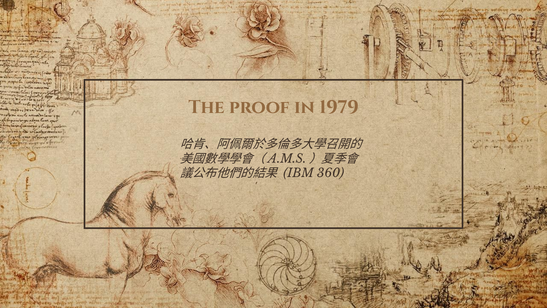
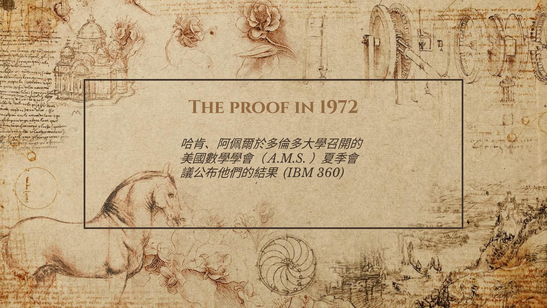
1979: 1979 -> 1972 (339, 107)
